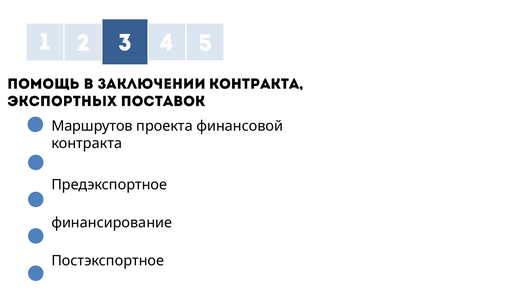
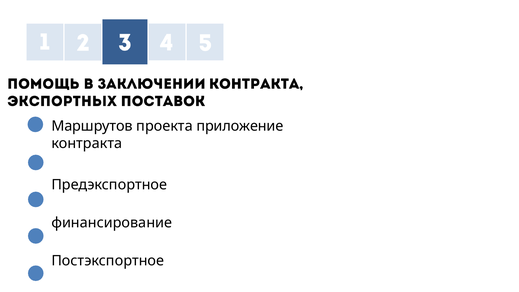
финансовой: финансовой -> приложение (240, 126)
